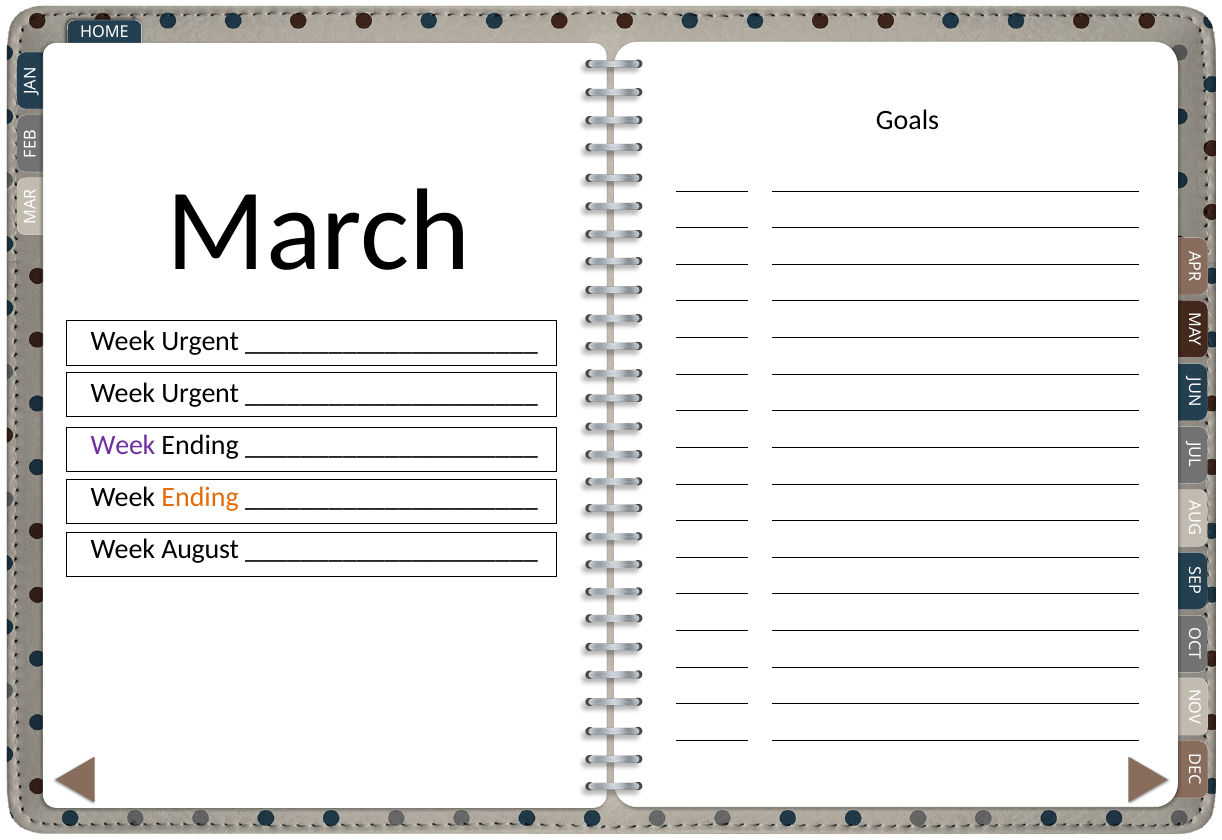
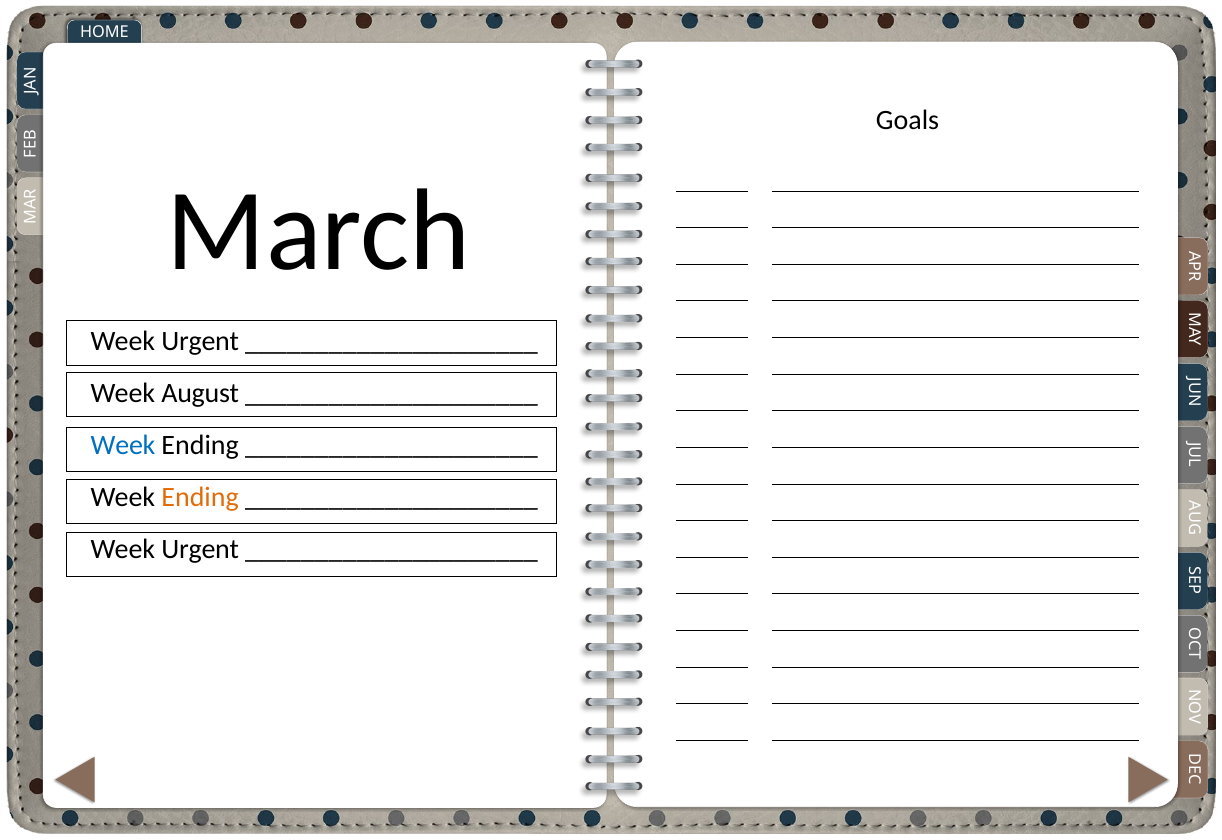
Urgent: Urgent -> August (200, 393)
Week colour: purple -> blue (123, 445)
August: August -> Urgent (200, 550)
